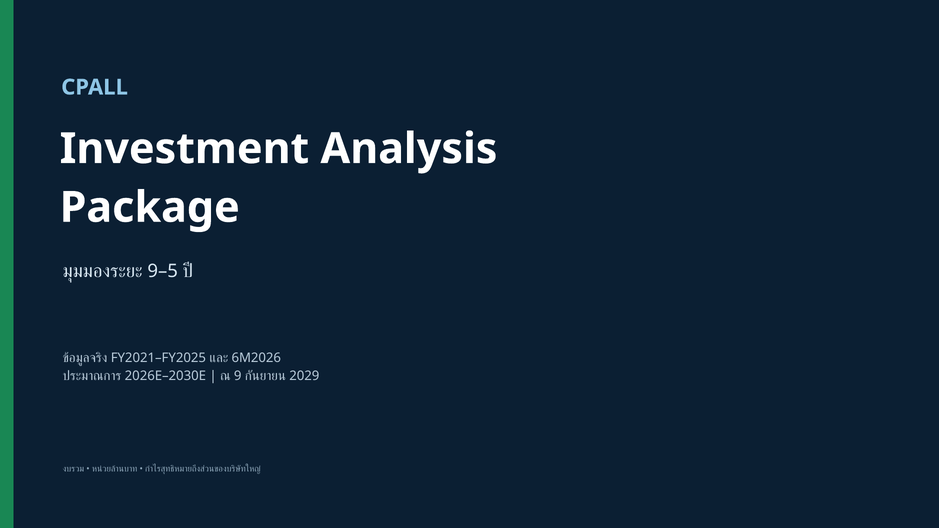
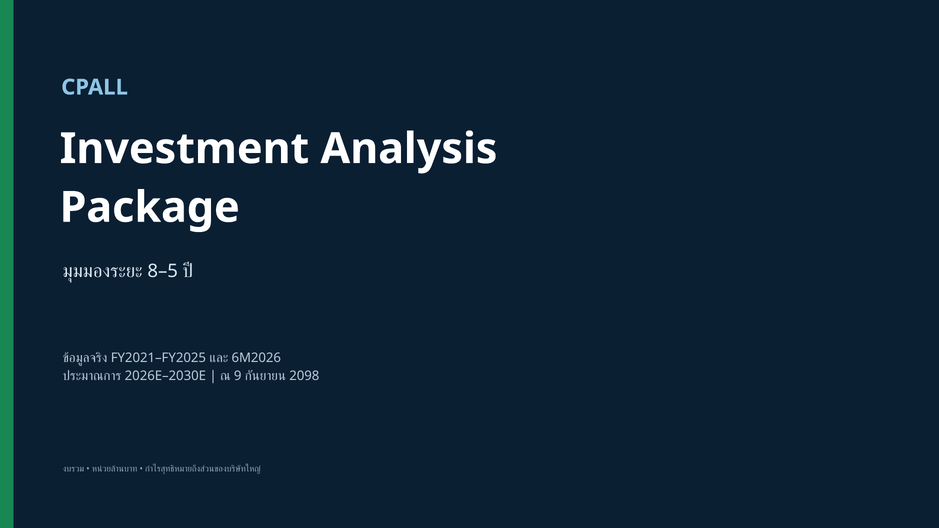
9–5: 9–5 -> 8–5 (163, 271)
2029: 2029 -> 2098 (304, 376)
